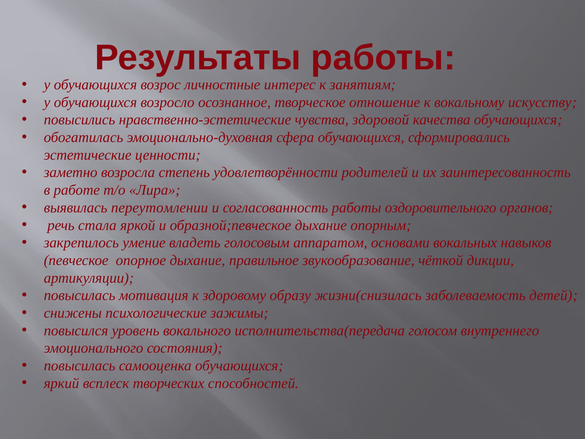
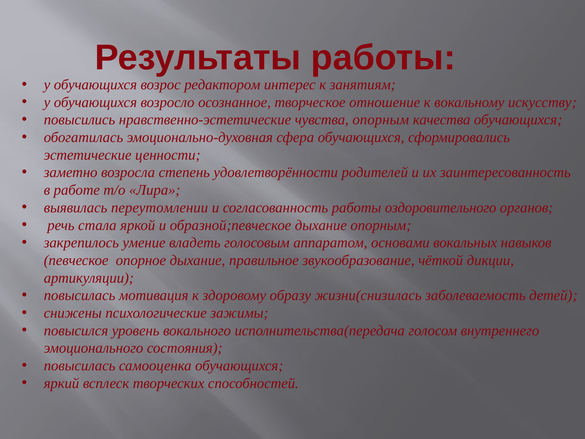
личностные: личностные -> редактором (222, 85)
чувства здоровой: здоровой -> опорным (381, 120)
